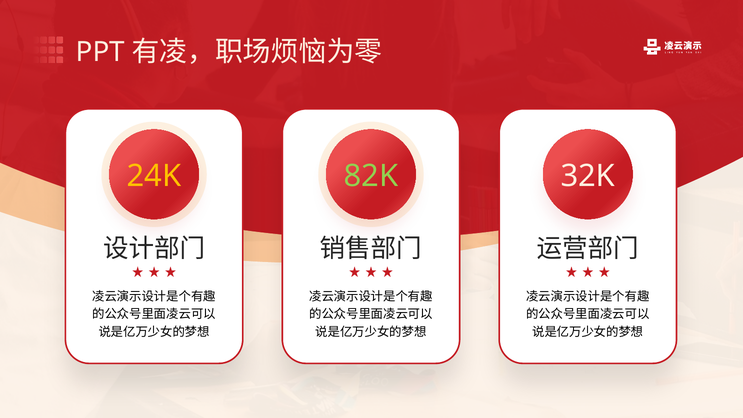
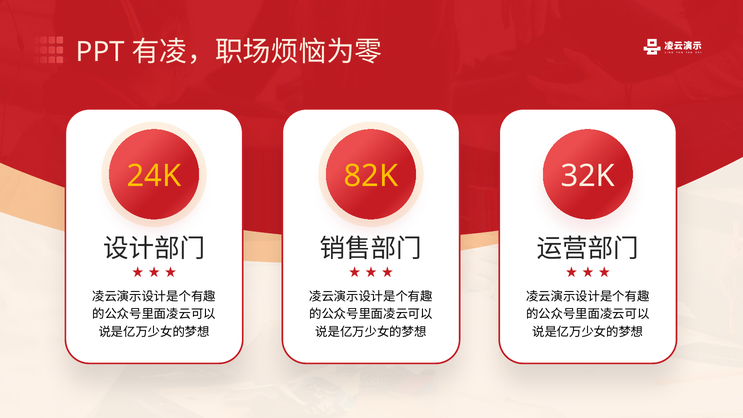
82K colour: light green -> yellow (371, 176)
